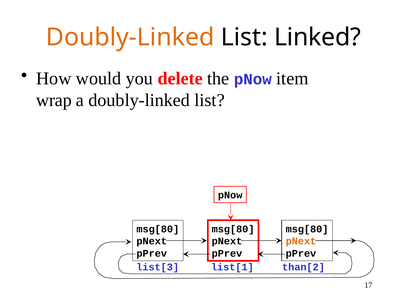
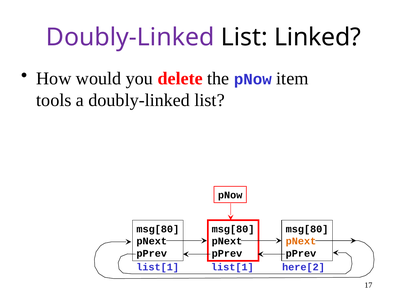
Doubly-Linked colour: orange -> purple (130, 37)
wrap: wrap -> tools (54, 100)
list[3: list[3 -> list[1 (158, 267)
than[2: than[2 -> here[2 (303, 267)
